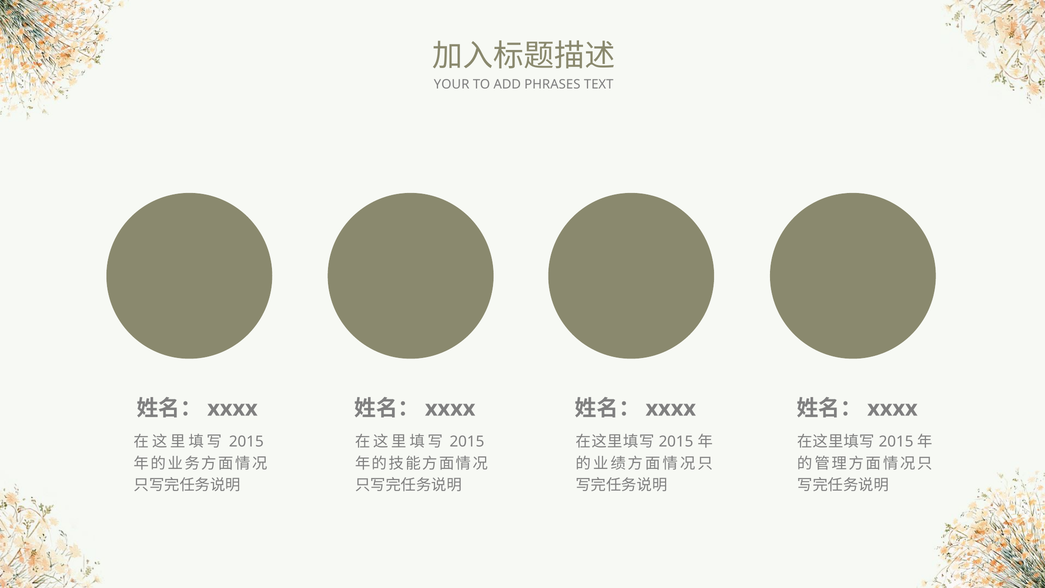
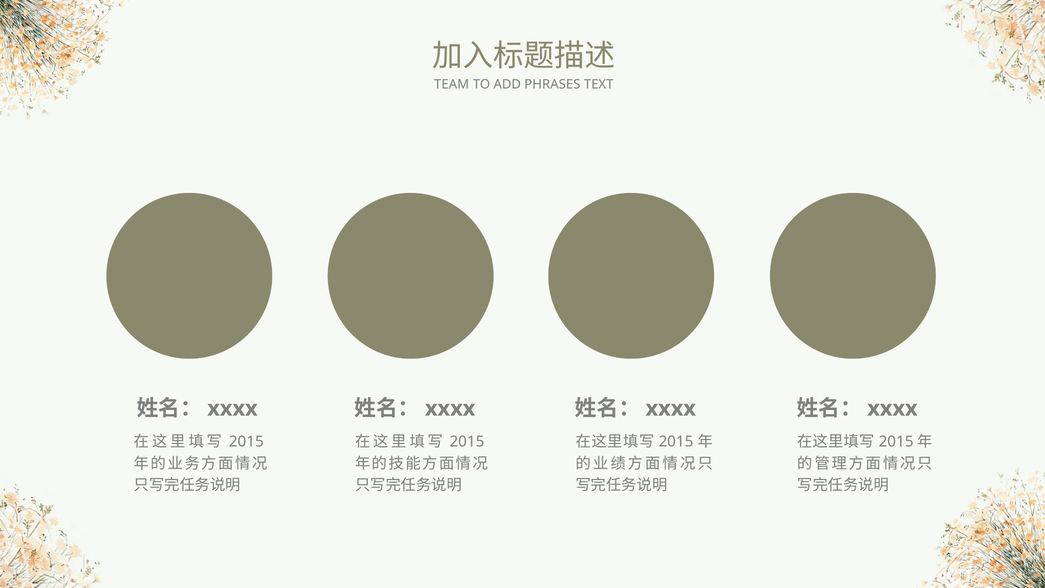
YOUR: YOUR -> TEAM (452, 84)
